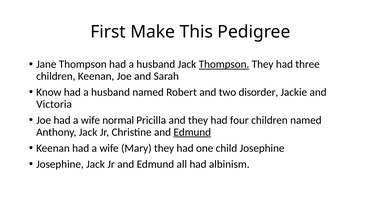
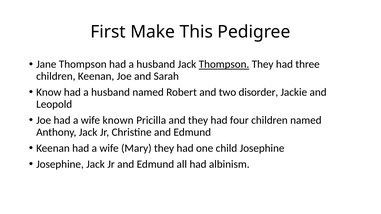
Victoria: Victoria -> Leopold (54, 104)
normal: normal -> known (118, 120)
Edmund underline: present -> none (192, 132)
